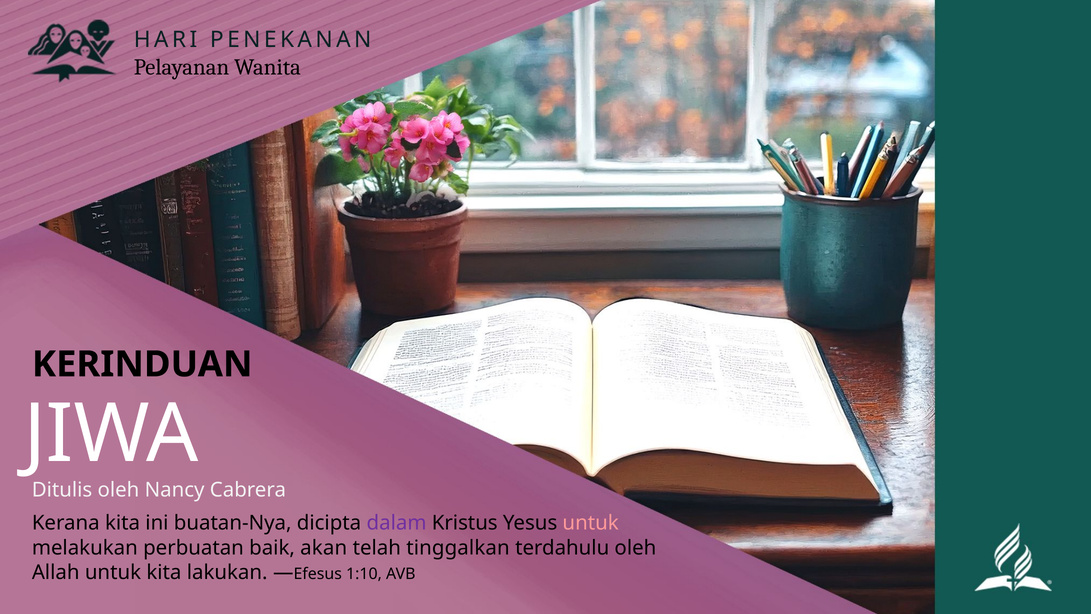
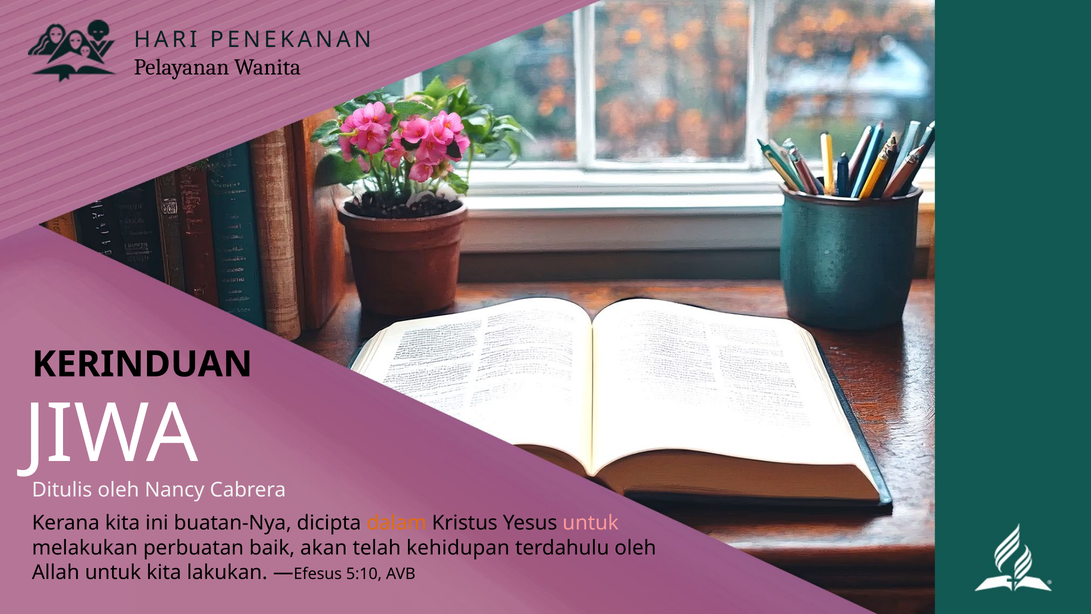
dalam colour: purple -> orange (397, 523)
tinggalkan: tinggalkan -> kehidupan (458, 547)
1:10: 1:10 -> 5:10 (364, 574)
